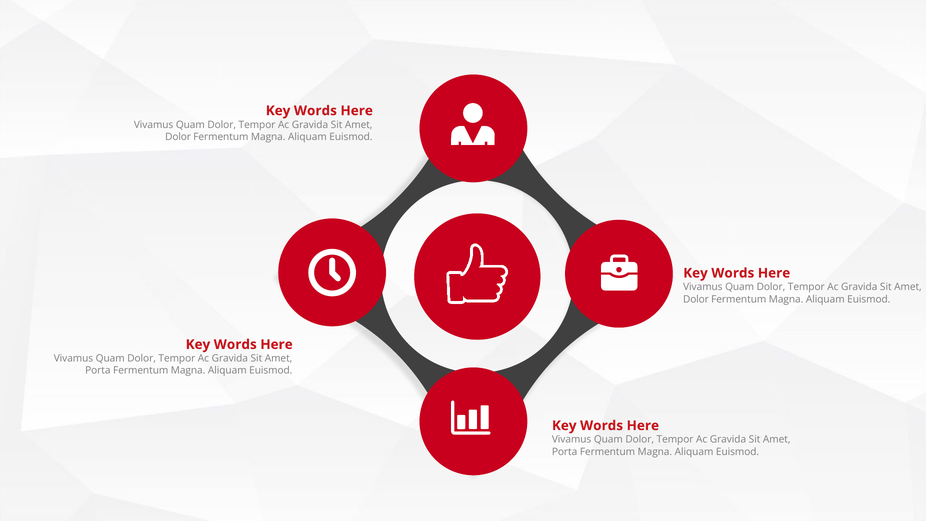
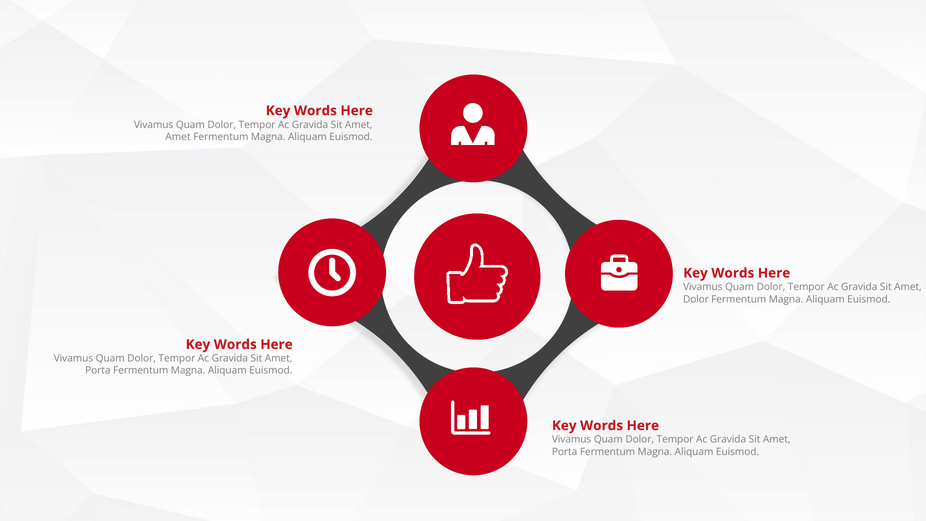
Dolor: Dolor -> Amet (178, 137)
